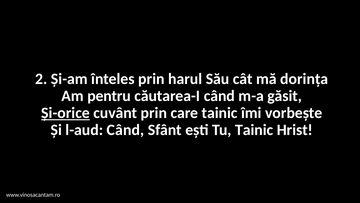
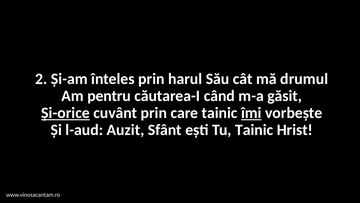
dorința: dorința -> drumul (304, 79)
îmi underline: none -> present (251, 113)
l-aud Când: Când -> Auzit (126, 130)
